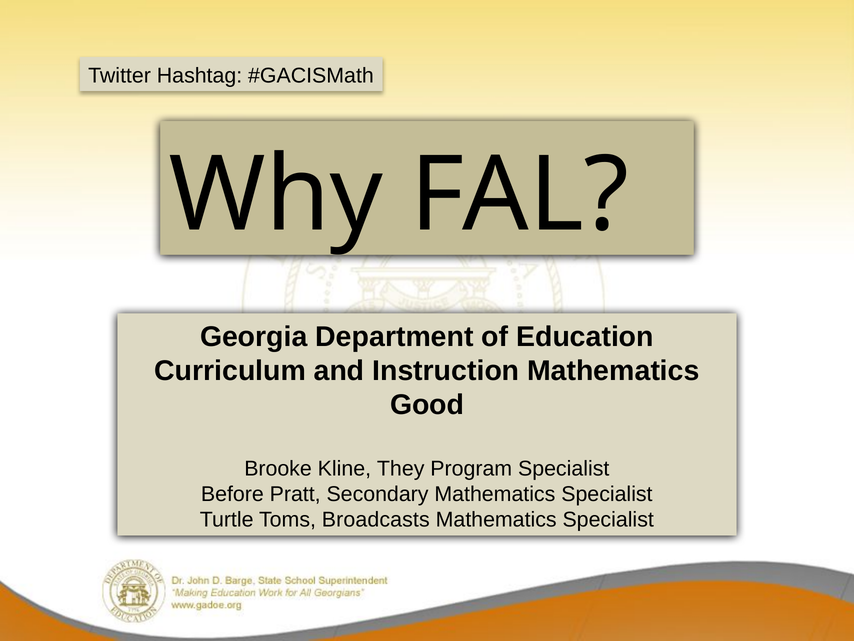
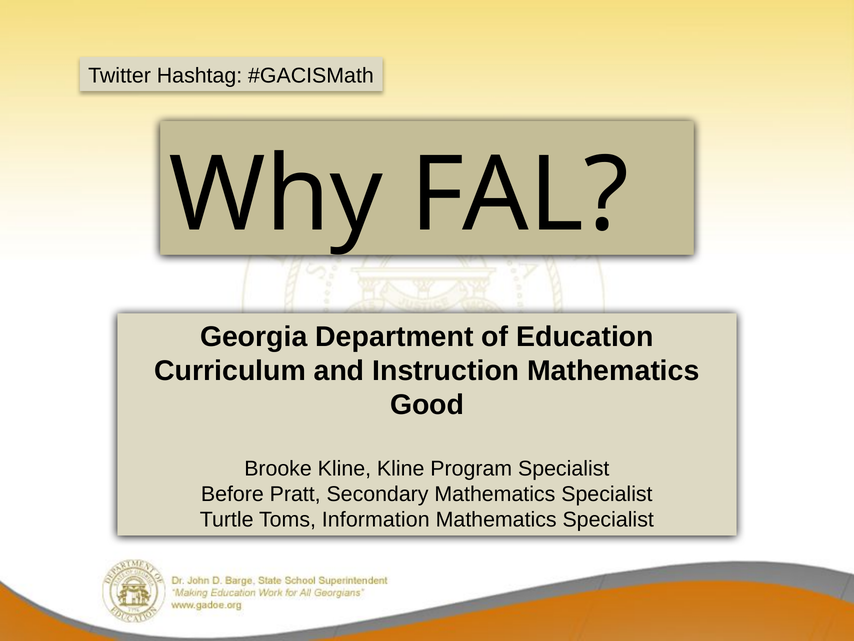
Kline They: They -> Kline (401, 468)
Broadcasts: Broadcasts -> Information (376, 519)
